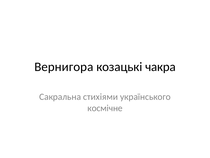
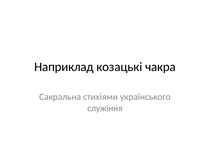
Вернигора: Вернигора -> Наприклад (64, 67)
космічне: космічне -> служіння (105, 108)
